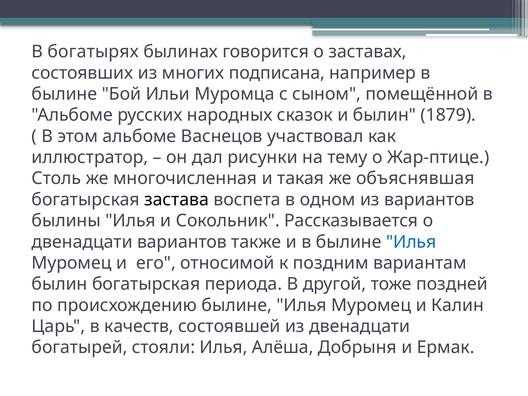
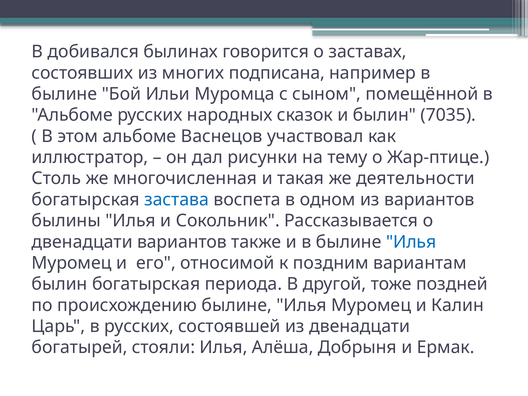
богатырях: богатырях -> добивался (93, 52)
1879: 1879 -> 7035 (448, 115)
объяснявшая: объяснявшая -> деятельности (415, 179)
застава colour: black -> blue (177, 200)
в качеств: качеств -> русских (139, 326)
